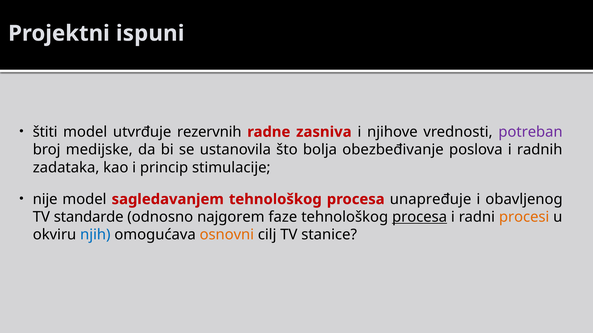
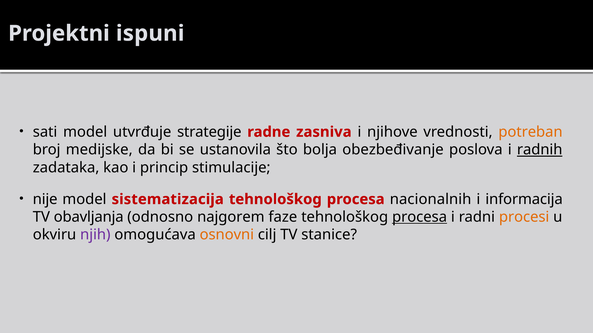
štiti: štiti -> sati (45, 132)
rezervnih: rezervnih -> strategije (209, 132)
potreban colour: purple -> orange (530, 132)
radnih underline: none -> present (540, 150)
sagledavanjem: sagledavanjem -> sistematizacija (168, 200)
unapređuje: unapređuje -> nacionalnih (431, 200)
obavljenog: obavljenog -> informacija (524, 200)
standarde: standarde -> obavljanja (89, 217)
njih colour: blue -> purple (95, 235)
